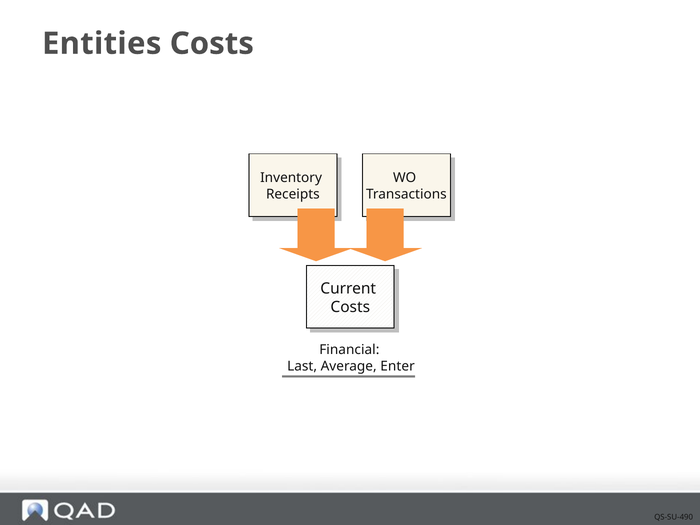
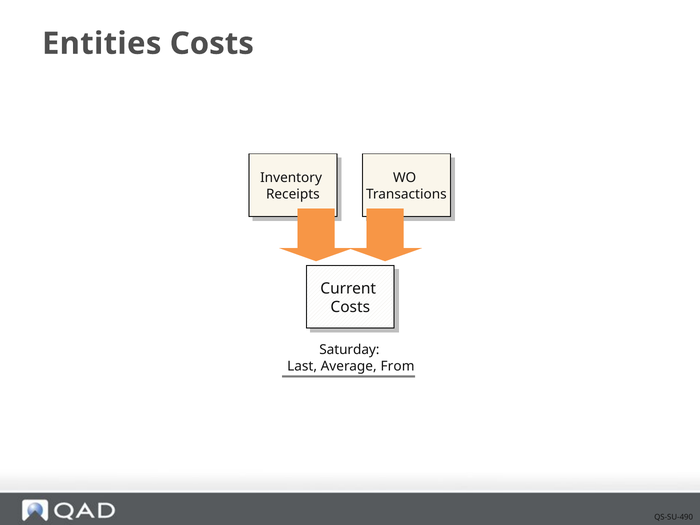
Financial: Financial -> Saturday (349, 350)
Enter: Enter -> From (398, 366)
